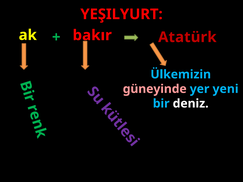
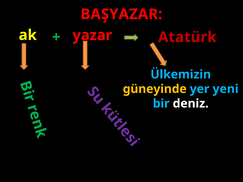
YEŞILYURT: YEŞILYURT -> BAŞYAZAR (121, 14)
bakır: bakır -> yazar (92, 35)
güneyinde colour: pink -> yellow (155, 89)
